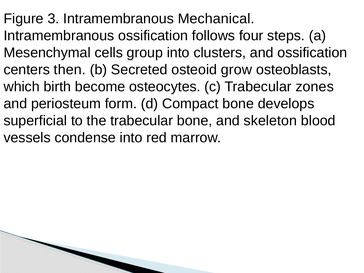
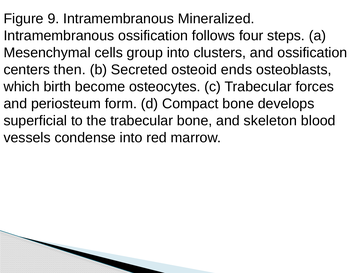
3: 3 -> 9 (53, 19)
Mechanical: Mechanical -> Mineralized (216, 19)
grow: grow -> ends (237, 70)
zones: zones -> forces (315, 87)
